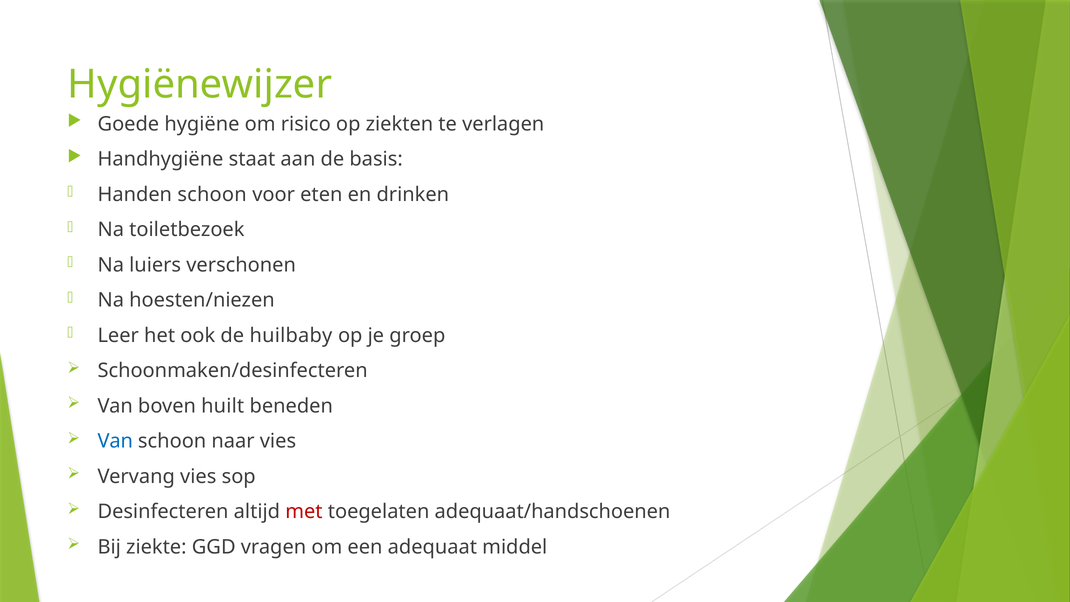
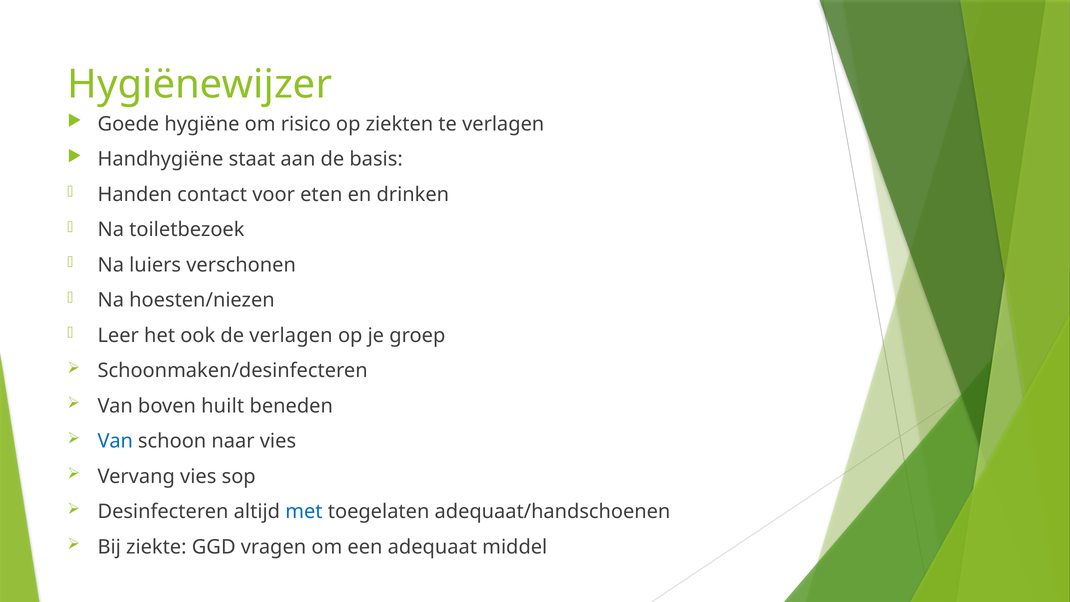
Handen schoon: schoon -> contact (212, 195)
de huilbaby: huilbaby -> verlagen (291, 335)
met colour: red -> blue (304, 512)
